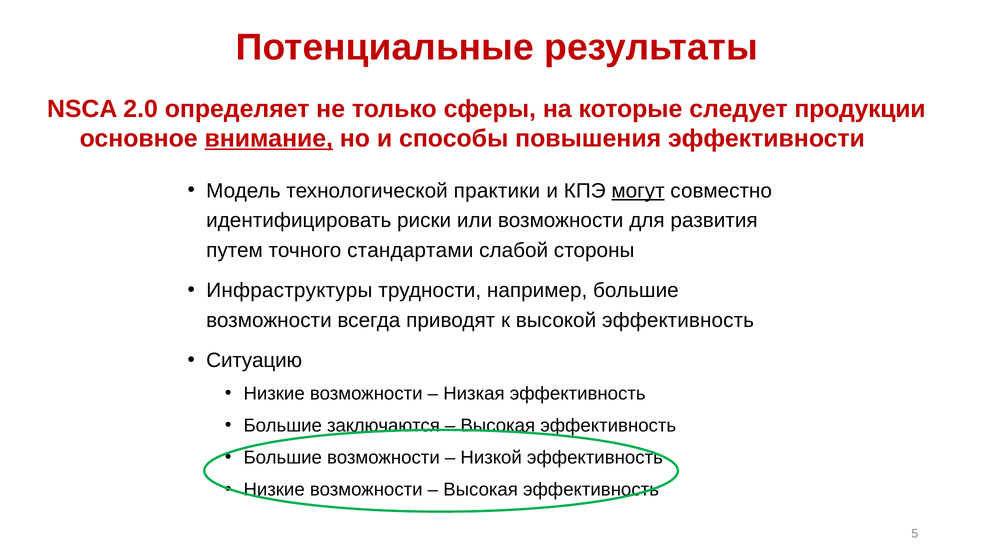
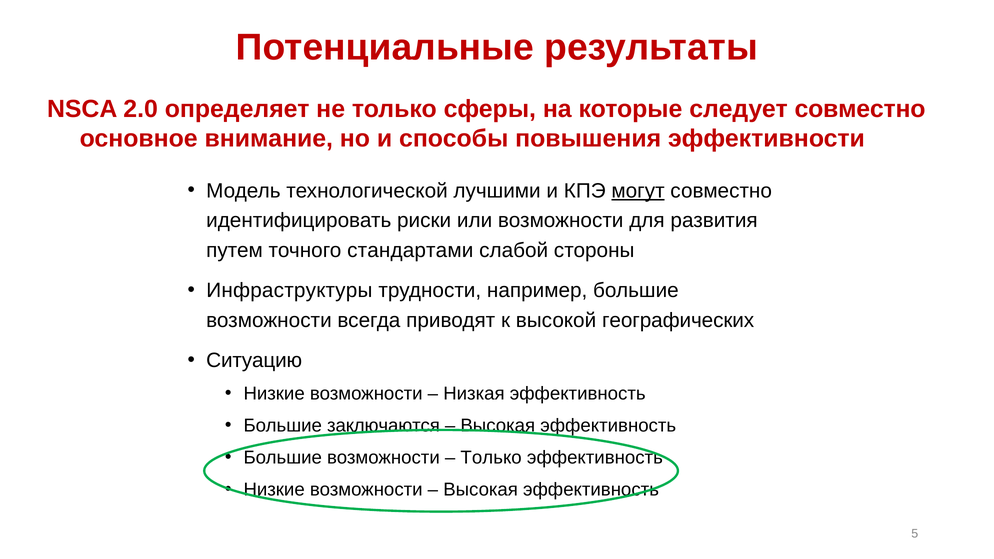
следует продукции: продукции -> совместно (860, 109)
внимание underline: present -> none (269, 139)
практики: практики -> лучшими (497, 191)
высокой эффективность: эффективность -> географических (678, 321)
Низкой: Низкой -> Только (491, 458)
